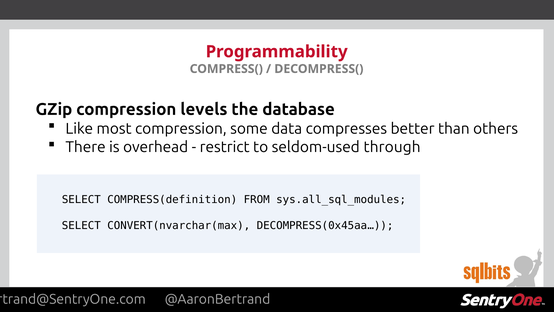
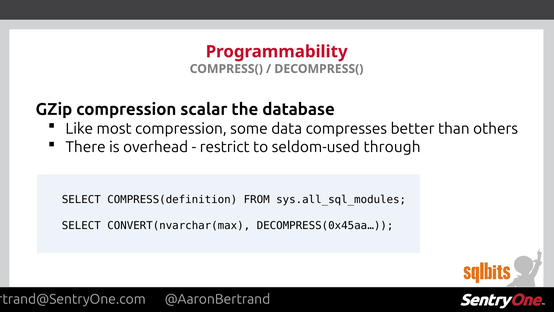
levels: levels -> scalar (204, 109)
